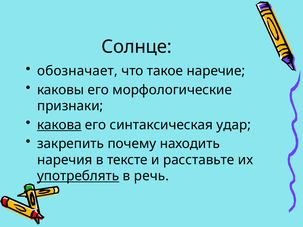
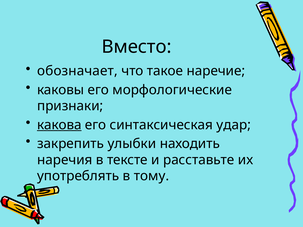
Солнце: Солнце -> Вместо (137, 47)
почему: почему -> улыбки (132, 144)
употреблять underline: present -> none (78, 176)
речь: речь -> тому (151, 176)
